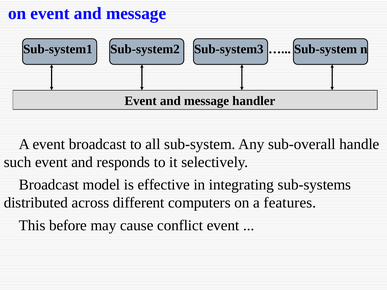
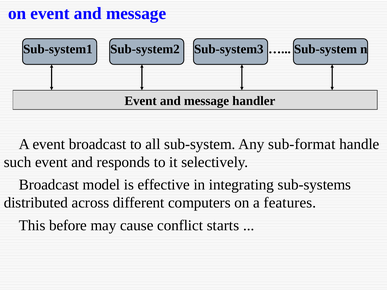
sub-overall: sub-overall -> sub-format (302, 144)
conflict event: event -> starts (223, 225)
